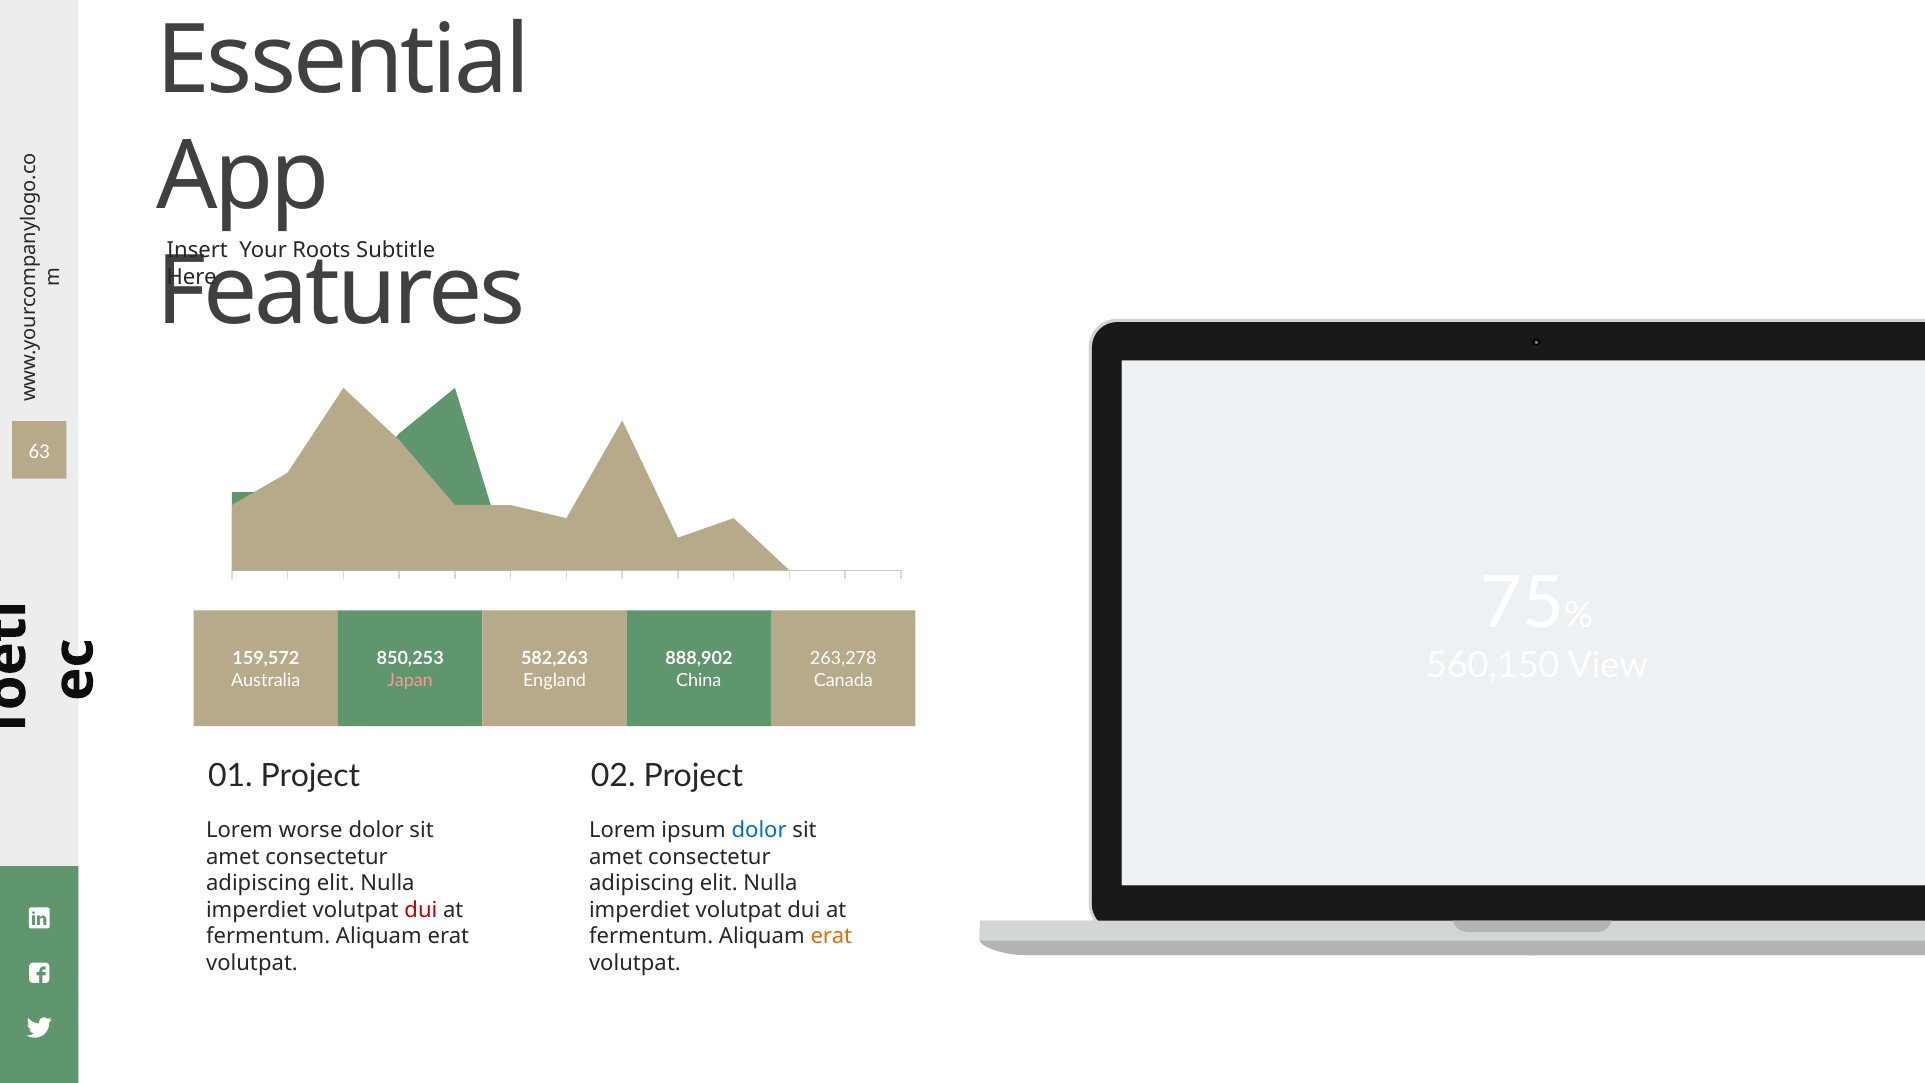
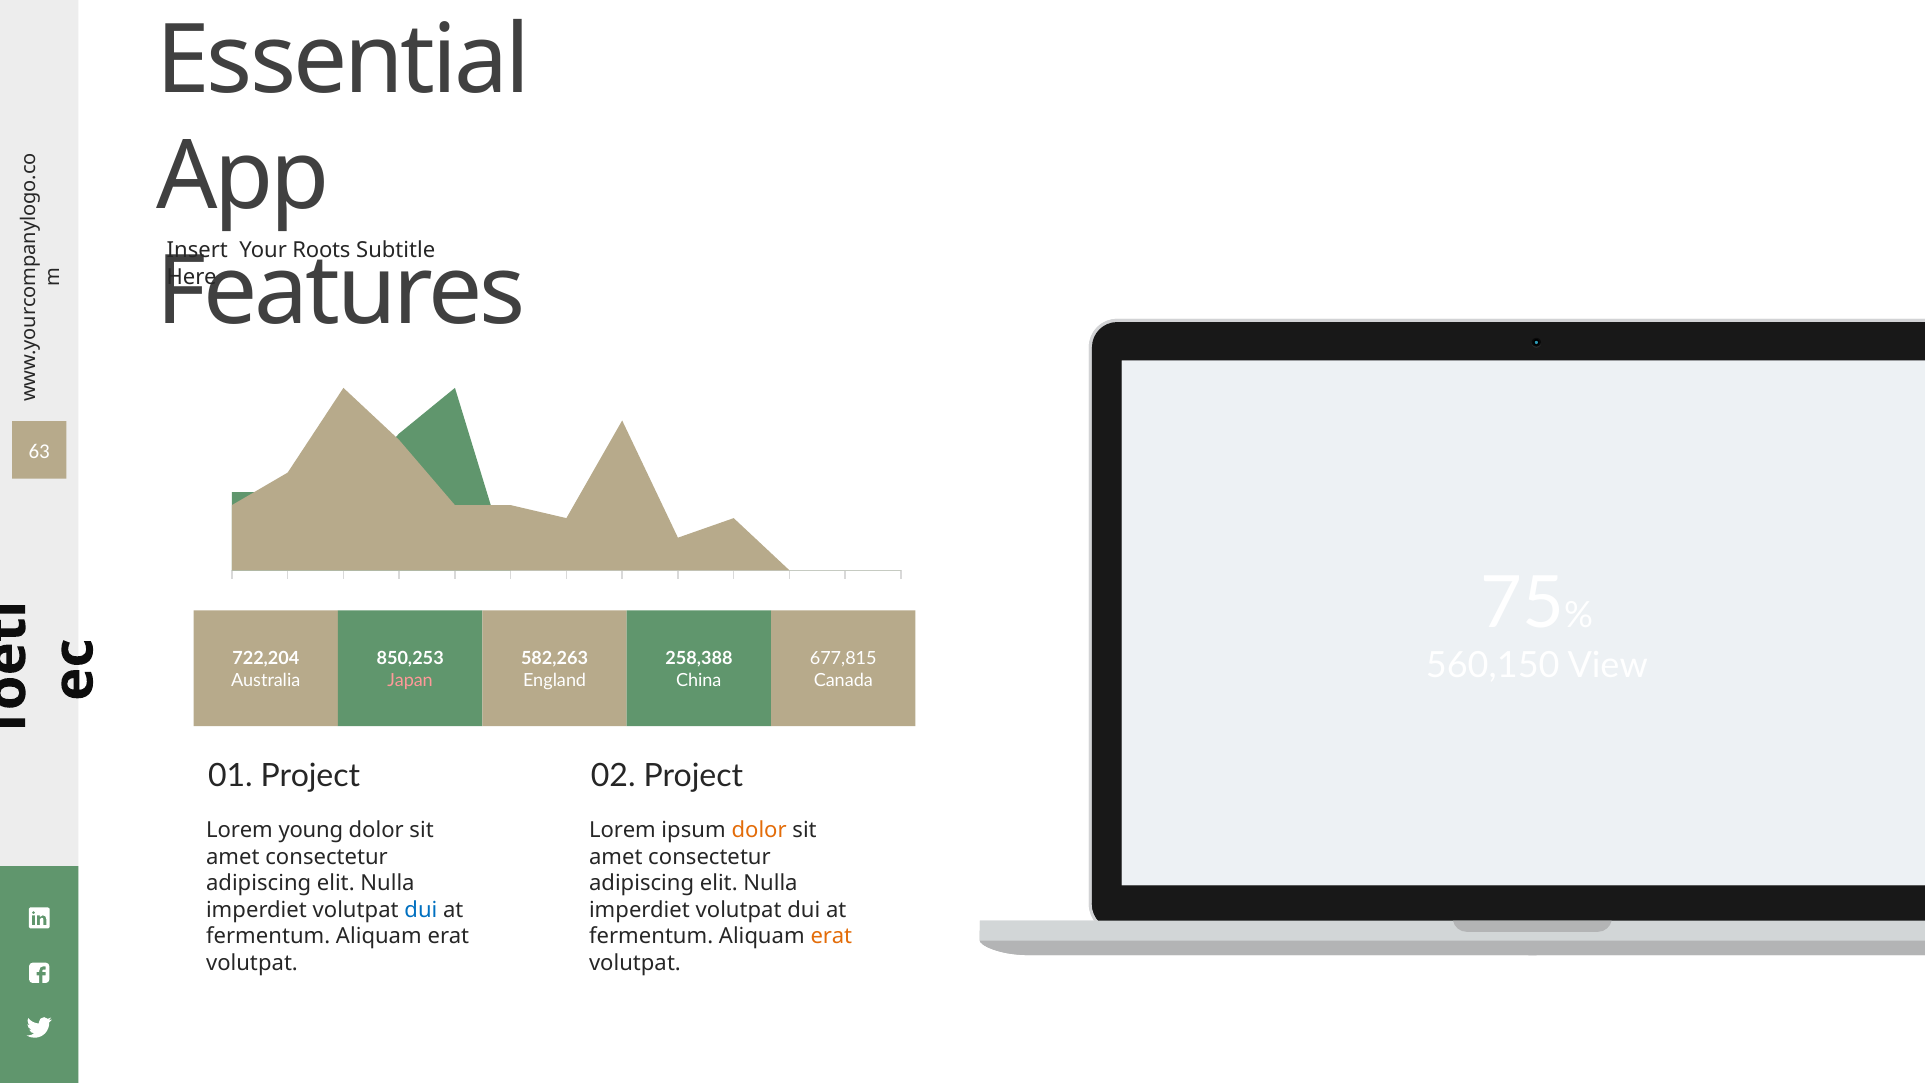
159,572: 159,572 -> 722,204 (266, 659)
888,902: 888,902 -> 258,388 (699, 659)
263,278: 263,278 -> 677,815 (843, 659)
worse: worse -> young (311, 830)
dolor colour: blue -> orange (759, 830)
dui colour: red -> blue (421, 910)
